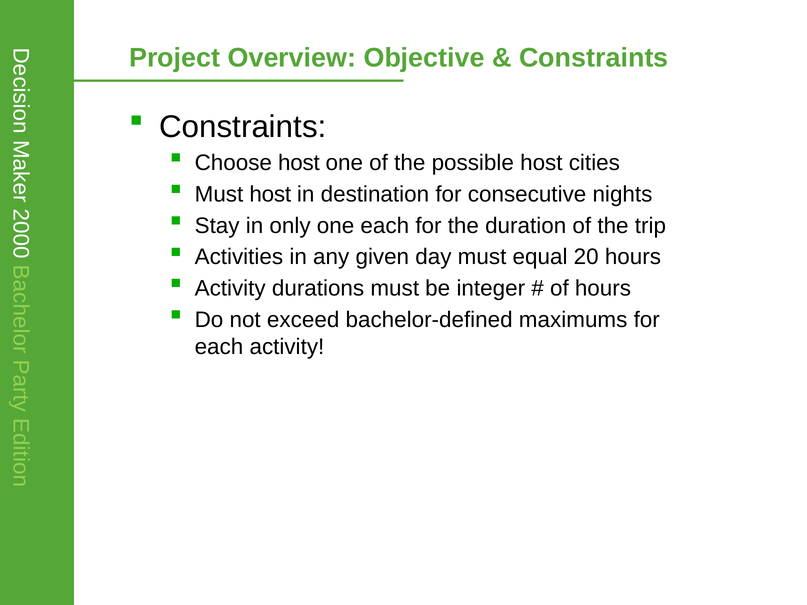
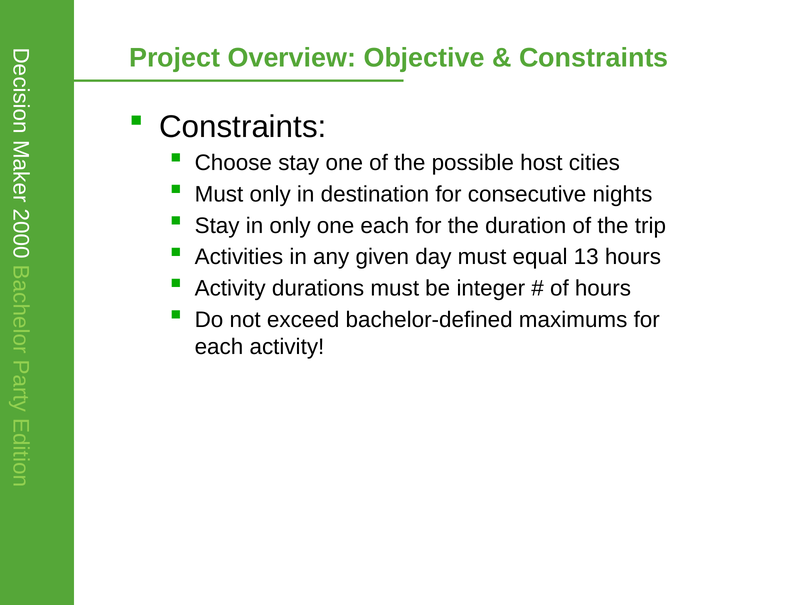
Choose host: host -> stay (299, 163)
Must host: host -> only (270, 194)
20: 20 -> 13 (586, 257)
